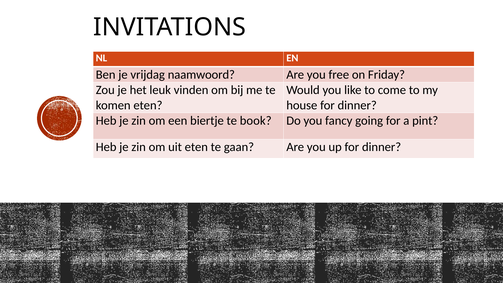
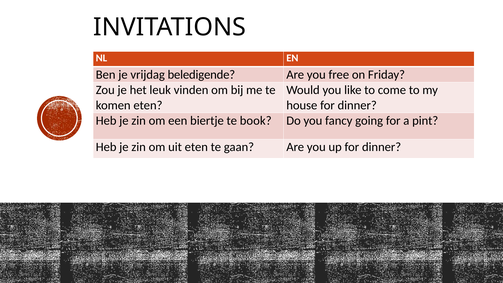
naamwoord: naamwoord -> beledigende (201, 75)
